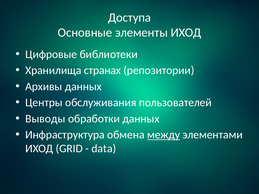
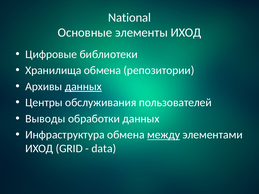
Доступа: Доступа -> National (130, 18)
Хранилища странах: странах -> обмена (102, 70)
данных underline: none -> present (83, 87)
